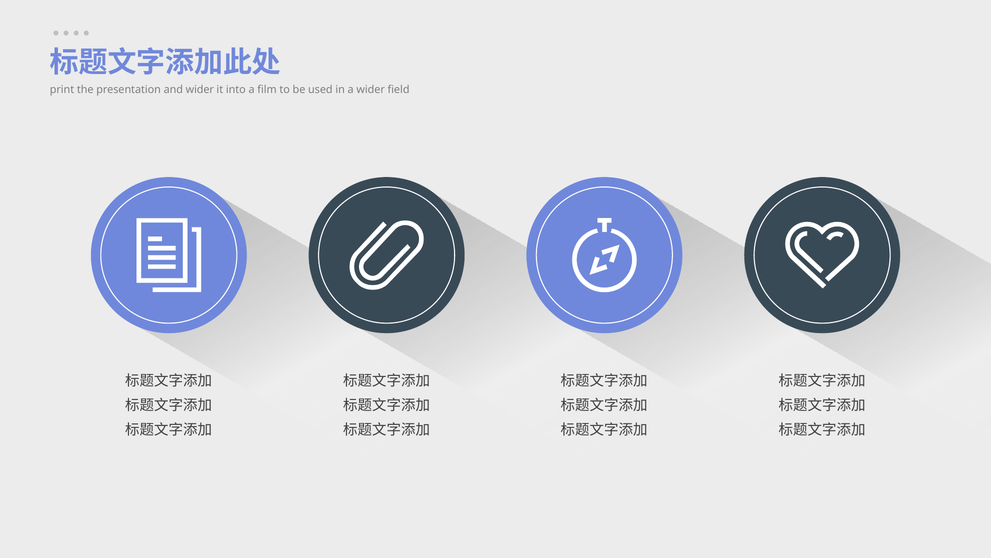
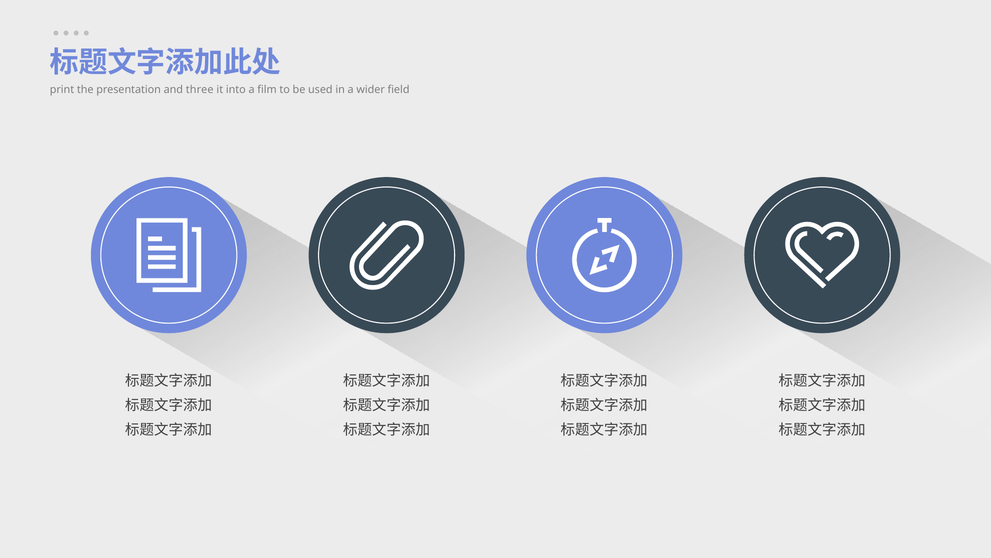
and wider: wider -> three (200, 89)
